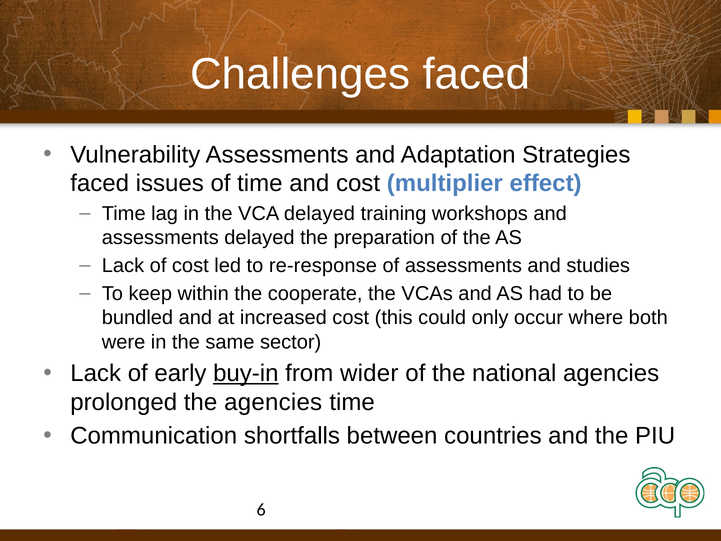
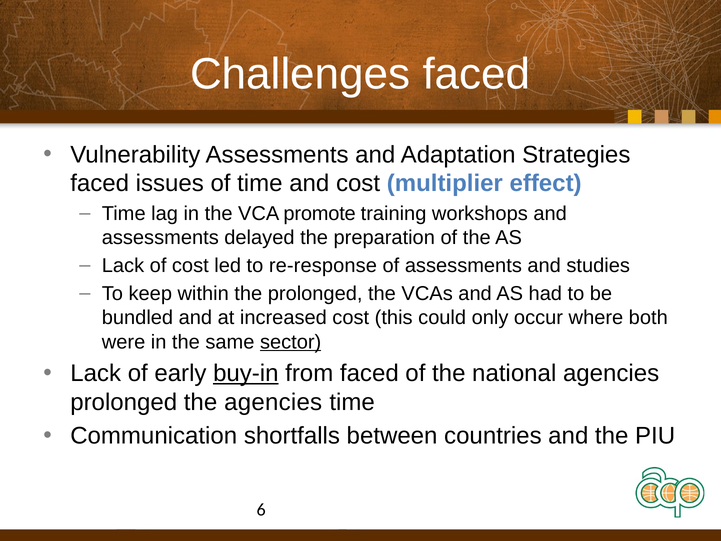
VCA delayed: delayed -> promote (320, 214)
the cooperate: cooperate -> prolonged (315, 294)
sector underline: none -> present (291, 342)
from wider: wider -> faced (369, 373)
